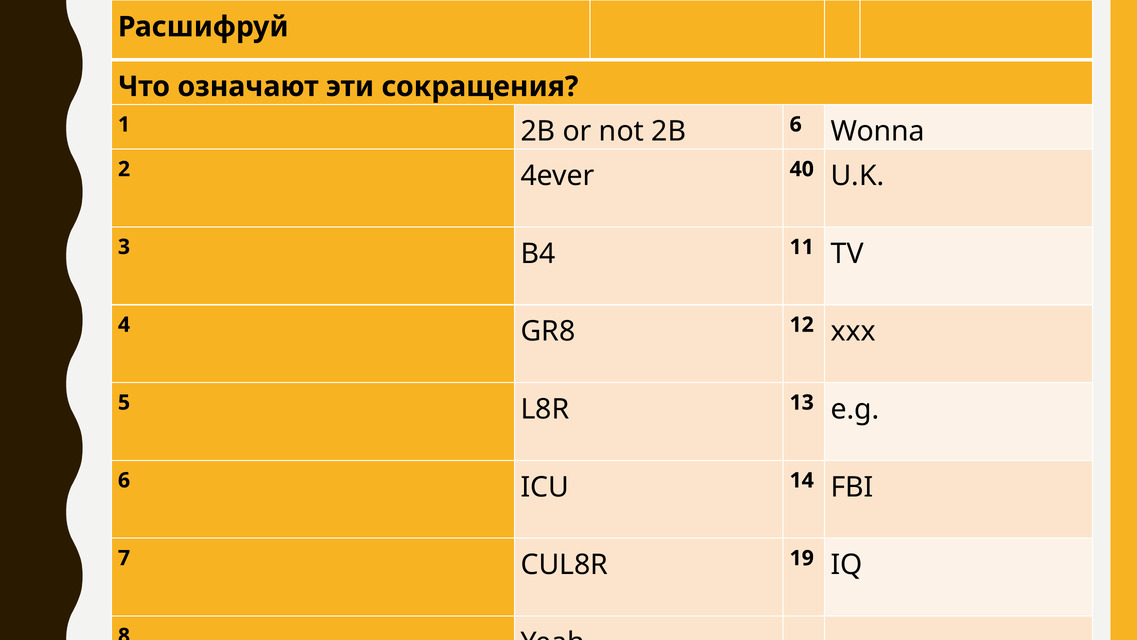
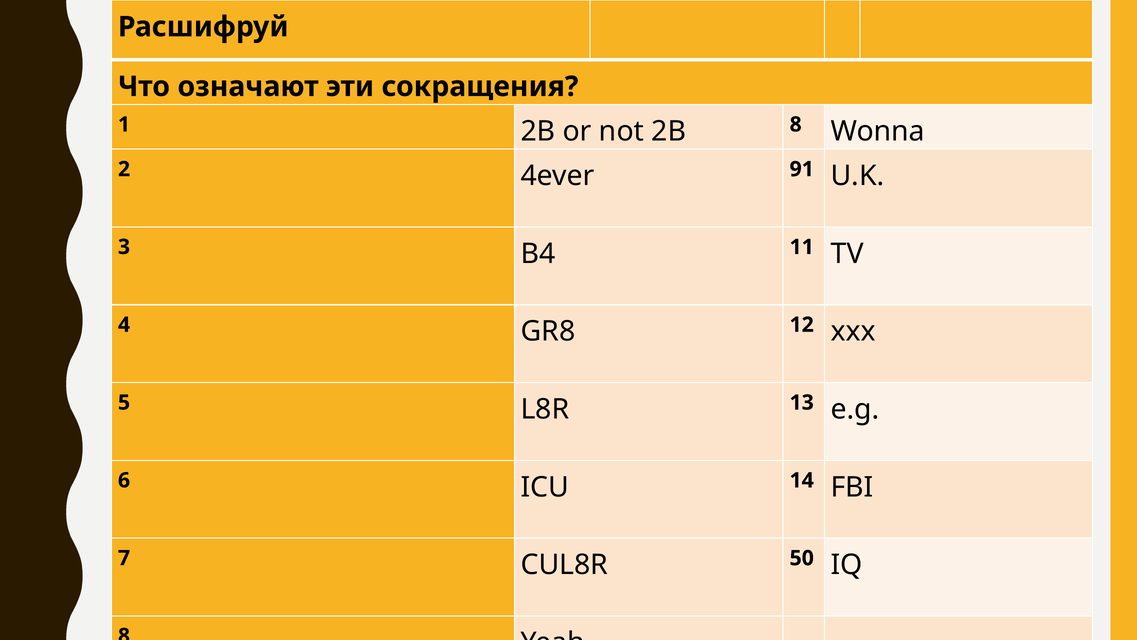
2B 6: 6 -> 8 (796, 124)
40: 40 -> 91 (802, 169)
19: 19 -> 50 (802, 558)
